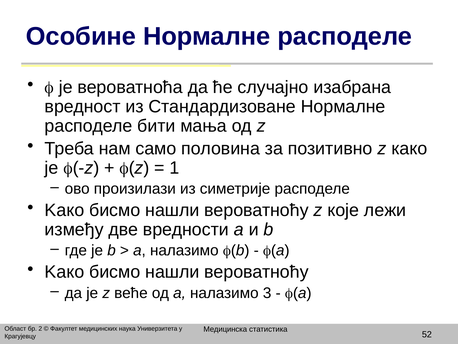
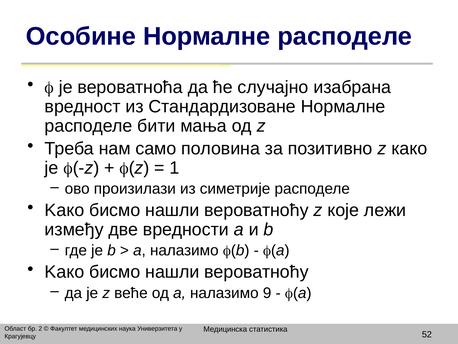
3: 3 -> 9 (267, 293)
